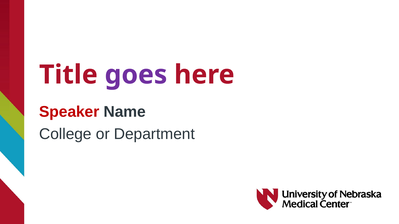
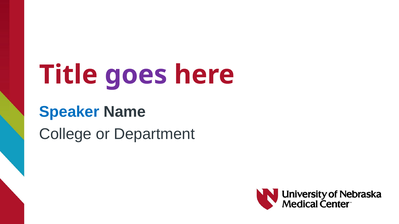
Speaker colour: red -> blue (69, 112)
